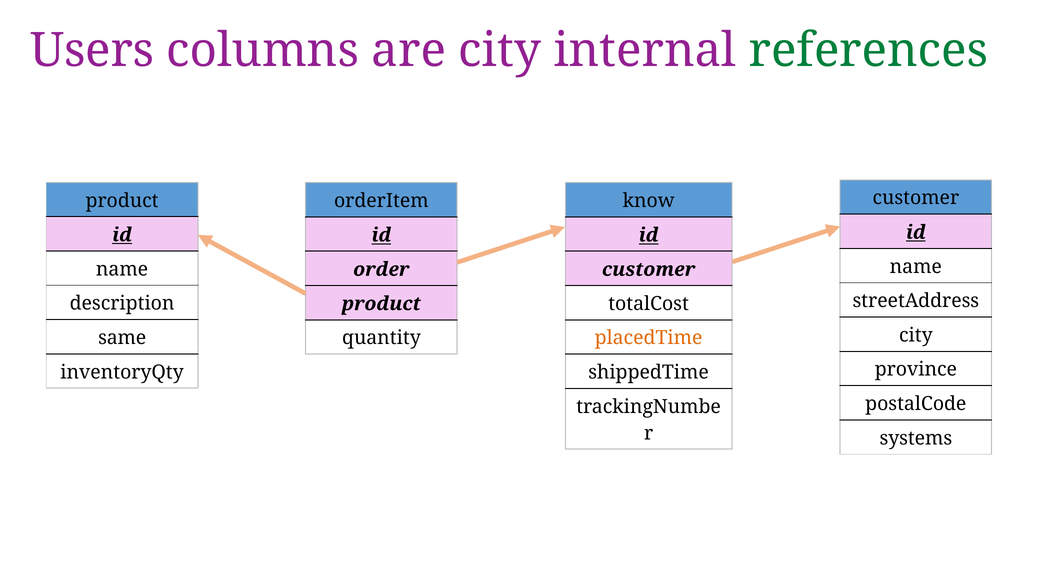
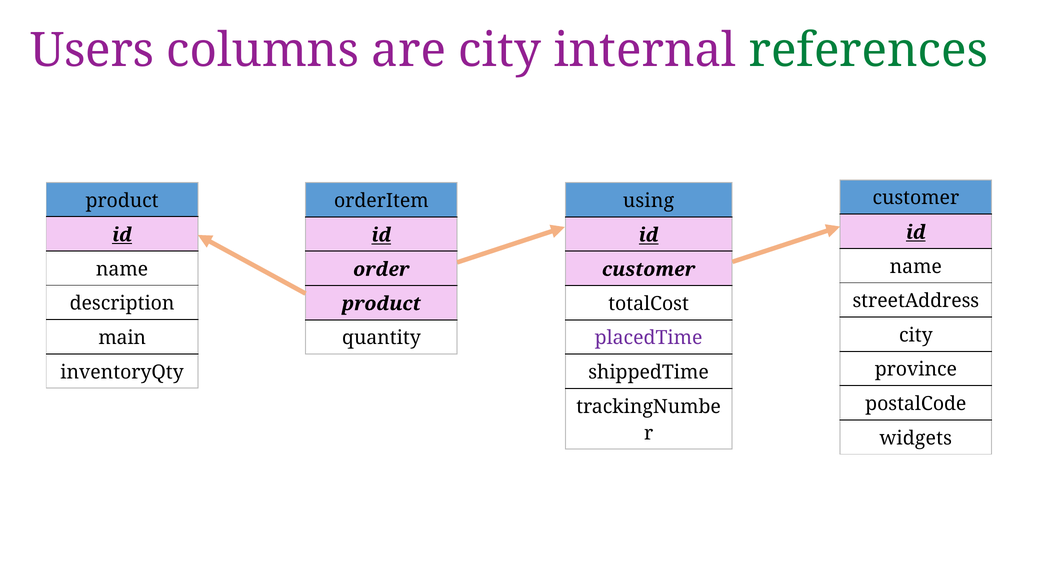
know: know -> using (649, 201)
same: same -> main (122, 338)
placedTime colour: orange -> purple (649, 338)
systems: systems -> widgets (916, 438)
